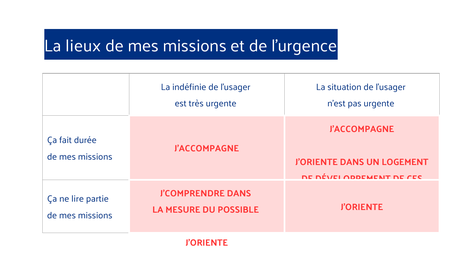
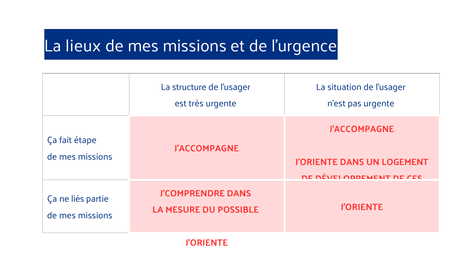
indéfinie: indéfinie -> structure (189, 87)
durée: durée -> étape (85, 140)
lire: lire -> liés (78, 199)
